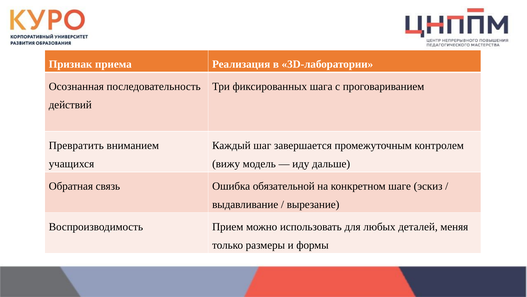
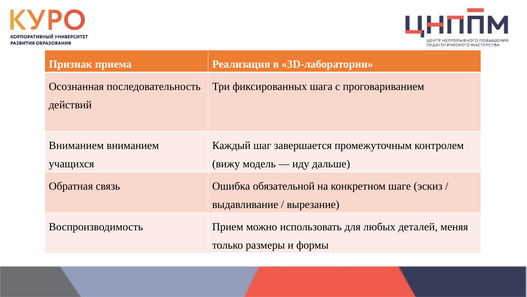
Превратить: Превратить -> Вниманием (76, 145)
